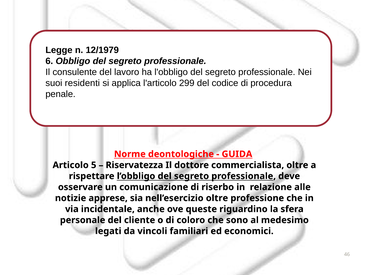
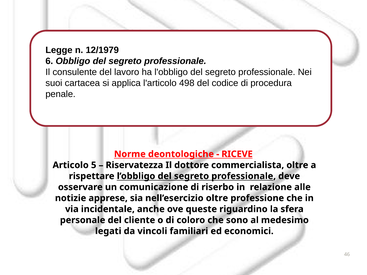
residenti: residenti -> cartacea (82, 83)
299: 299 -> 498 (187, 83)
GUIDA: GUIDA -> RICEVE (237, 154)
